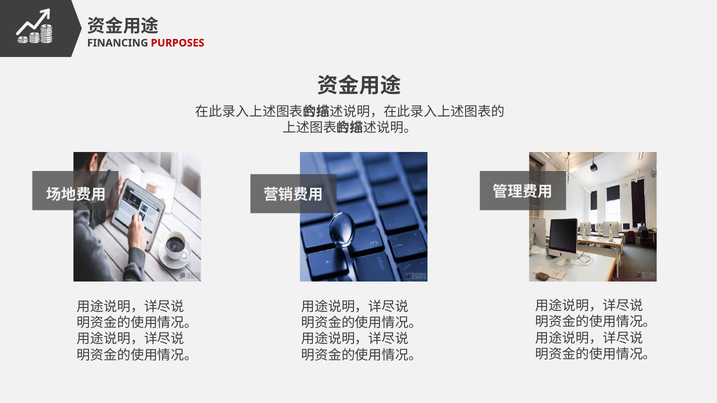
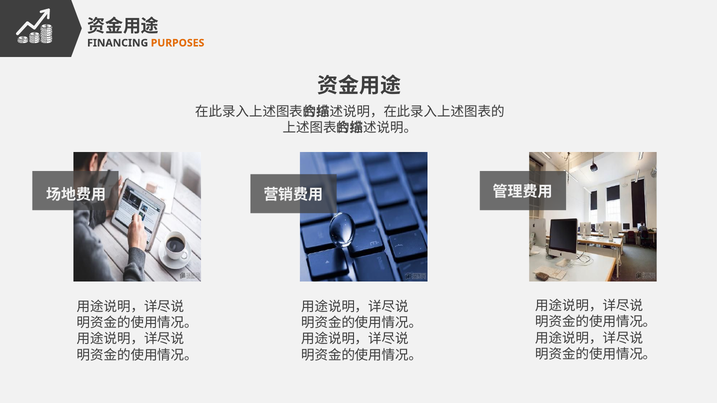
PURPOSES colour: red -> orange (178, 43)
